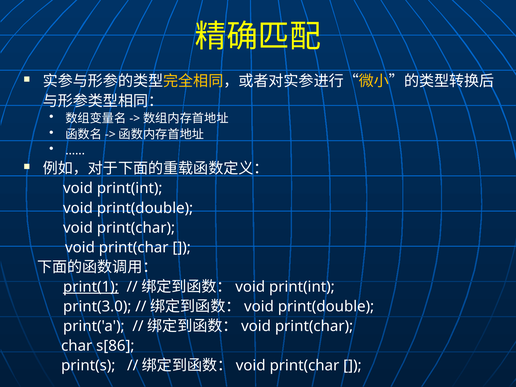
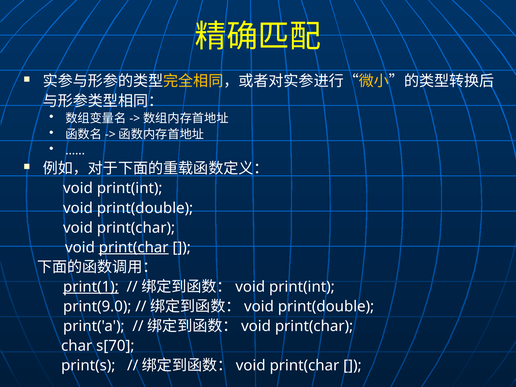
print(char underline: none -> present (134, 247)
print(3.0: print(3.0 -> print(9.0 (97, 306)
s[86: s[86 -> s[70 (115, 346)
